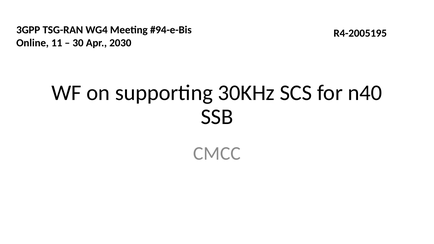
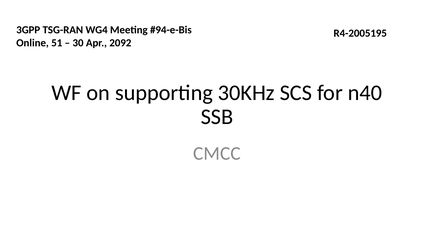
11: 11 -> 51 (57, 43)
2030: 2030 -> 2092 (120, 43)
